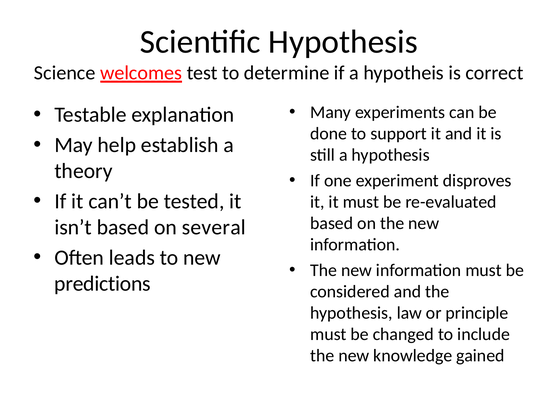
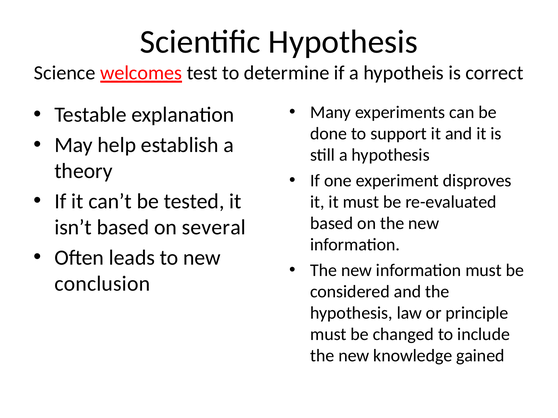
predictions: predictions -> conclusion (102, 284)
